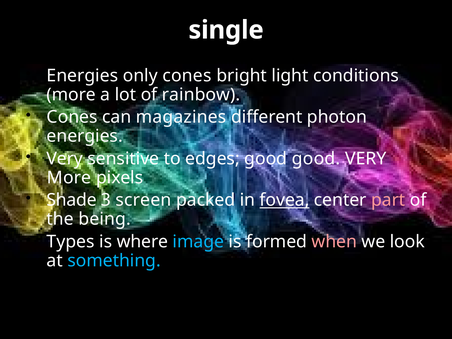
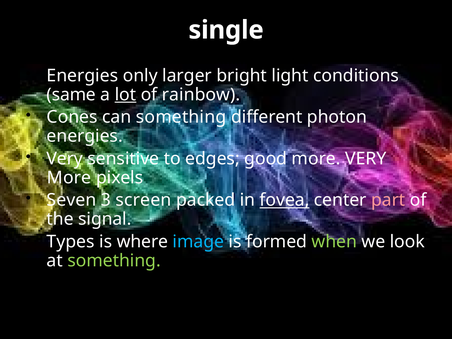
only cones: cones -> larger (187, 76)
more: more -> same (71, 95)
lot underline: none -> present (125, 95)
can magazines: magazines -> something (181, 117)
good good: good -> more (316, 159)
Shade: Shade -> Seven (72, 200)
being: being -> signal (105, 219)
when colour: pink -> light green (334, 242)
something colour: light blue -> light green (114, 261)
